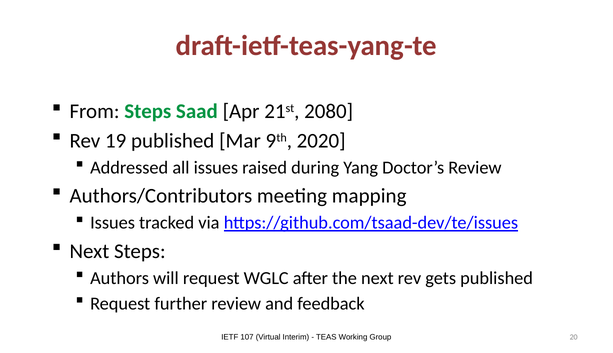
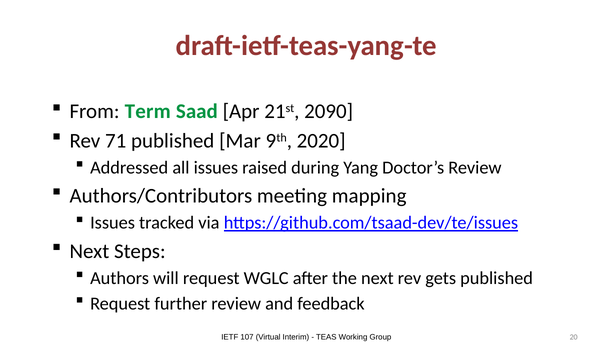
From Steps: Steps -> Term (148, 112)
2080: 2080 -> 2090 (329, 112)
19: 19 -> 71 (116, 141)
